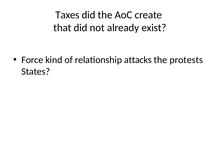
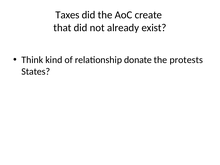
Force: Force -> Think (32, 60)
attacks: attacks -> donate (138, 60)
